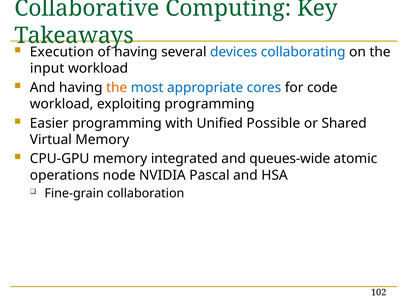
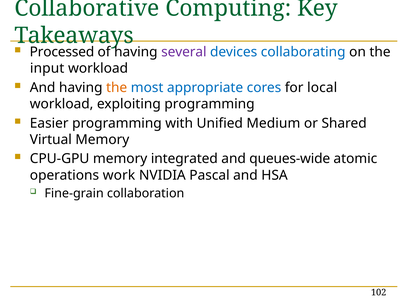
Execution: Execution -> Processed (62, 52)
several colour: black -> purple (184, 52)
code: code -> local (322, 88)
Possible: Possible -> Medium (273, 123)
node: node -> work (119, 175)
